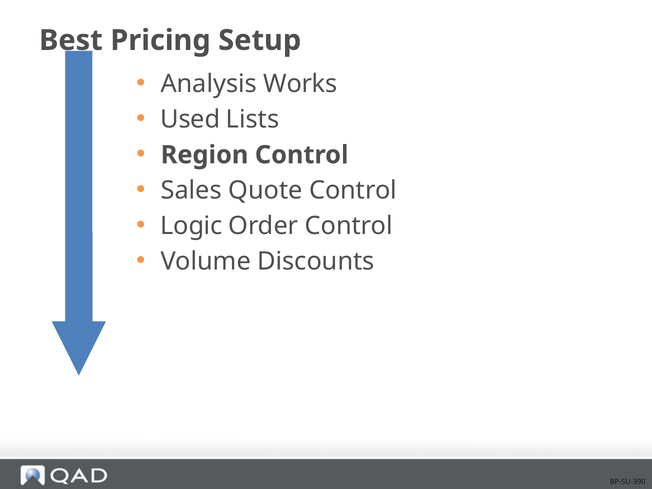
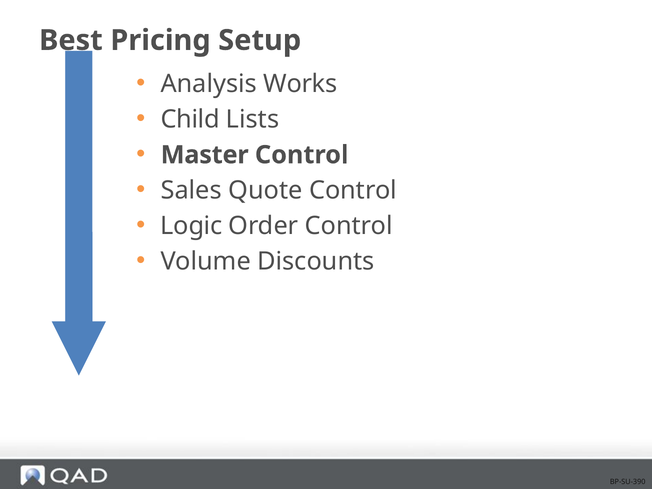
Used: Used -> Child (190, 119)
Region: Region -> Master (205, 155)
